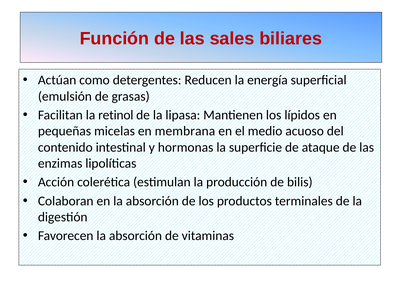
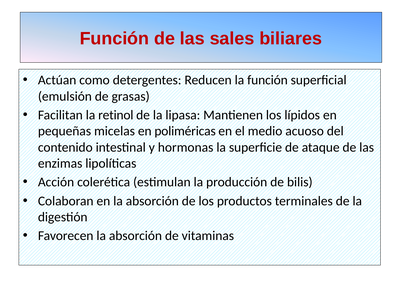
la energía: energía -> función (267, 80)
membrana: membrana -> poliméricas (185, 131)
